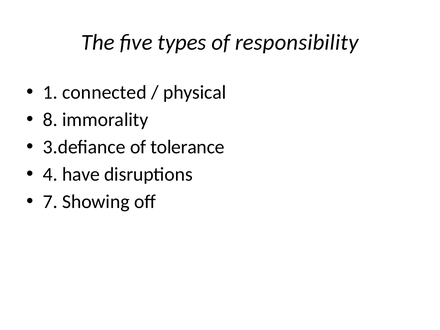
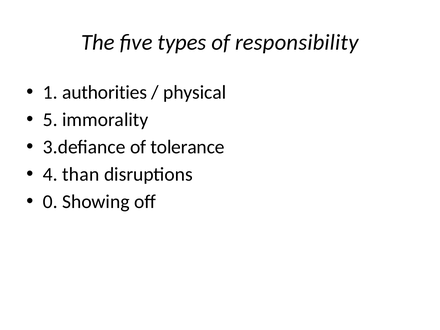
connected: connected -> authorities (105, 92)
8: 8 -> 5 (50, 120)
have: have -> than (81, 174)
7: 7 -> 0 (50, 202)
